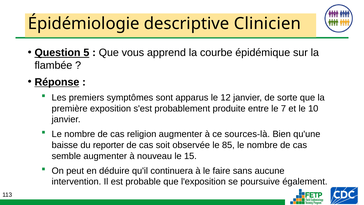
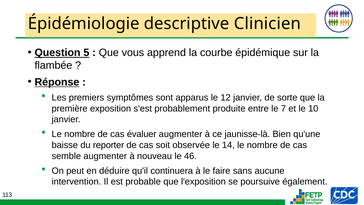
religion: religion -> évaluer (142, 134)
sources-là: sources-là -> jaunisse-là (247, 134)
85: 85 -> 14 (228, 145)
15: 15 -> 46 (190, 156)
